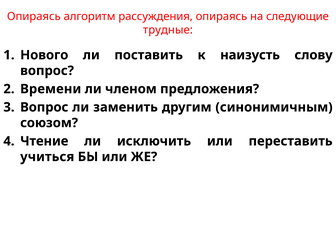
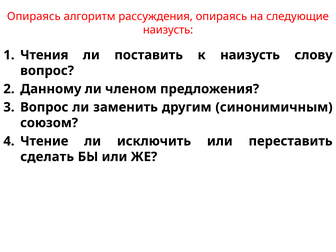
трудные: трудные -> наизусть (168, 30)
Нового: Нового -> Чтения (44, 55)
Времени: Времени -> Данному (51, 89)
учиться: учиться -> сделать (47, 157)
